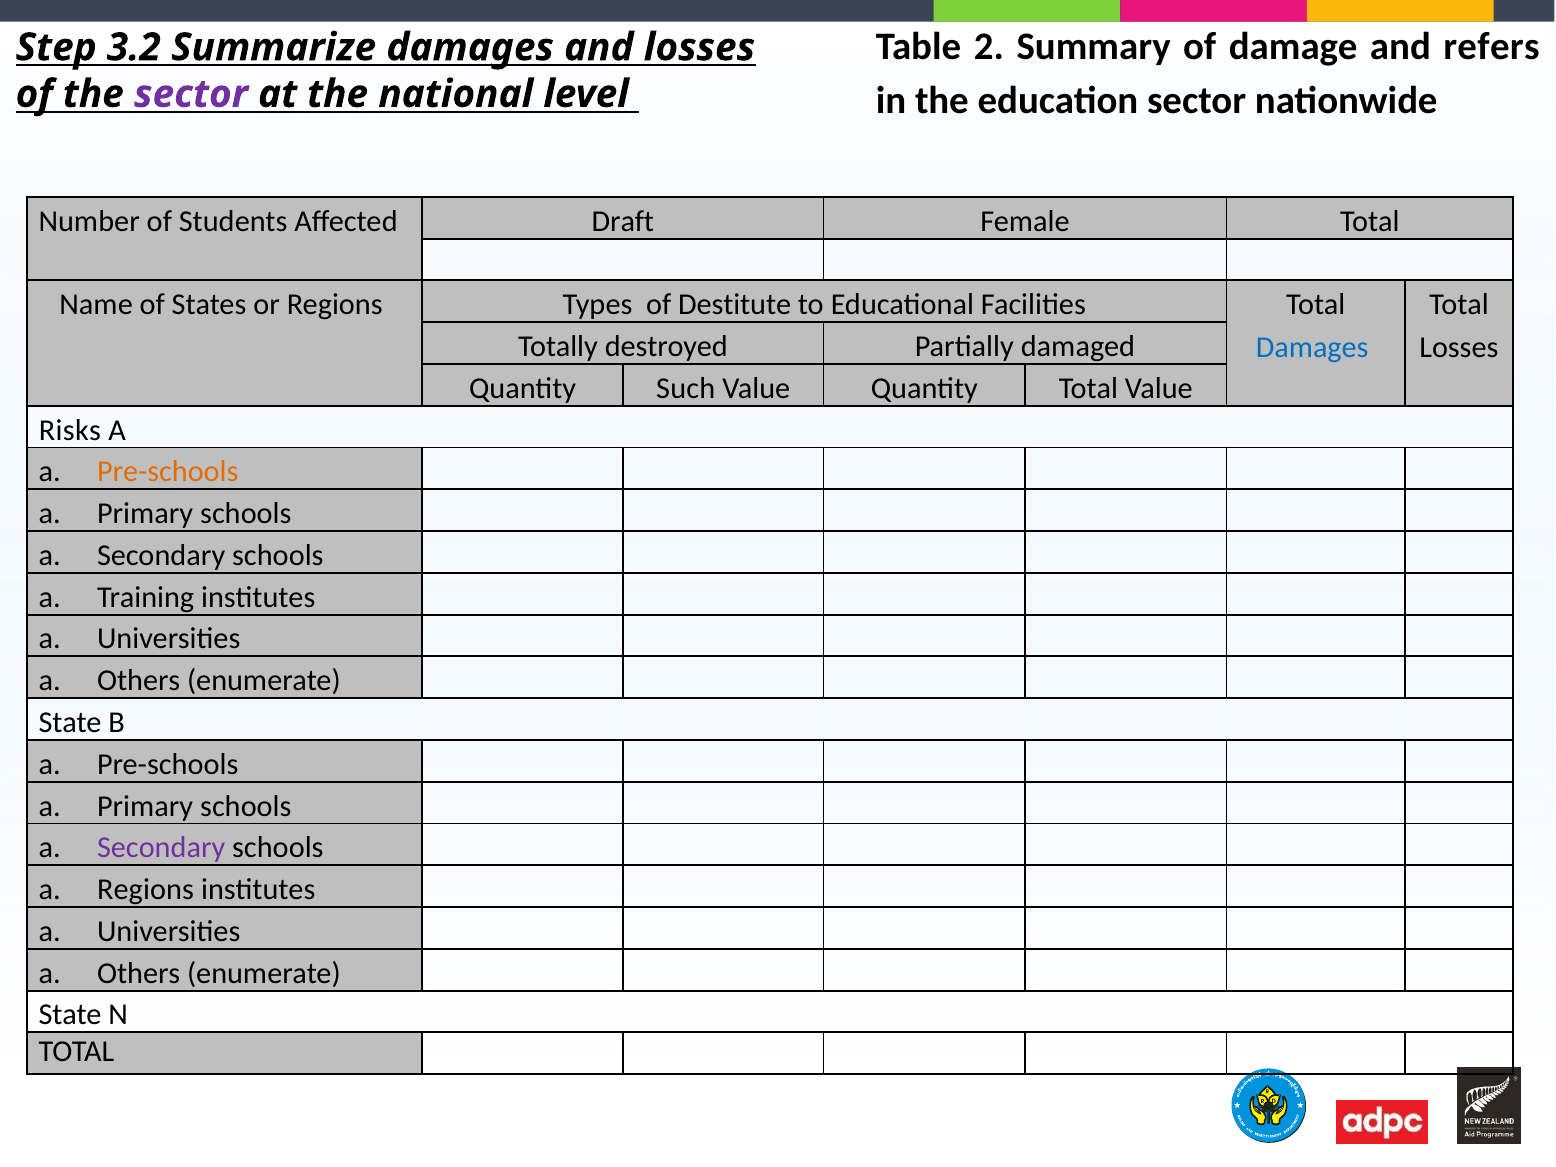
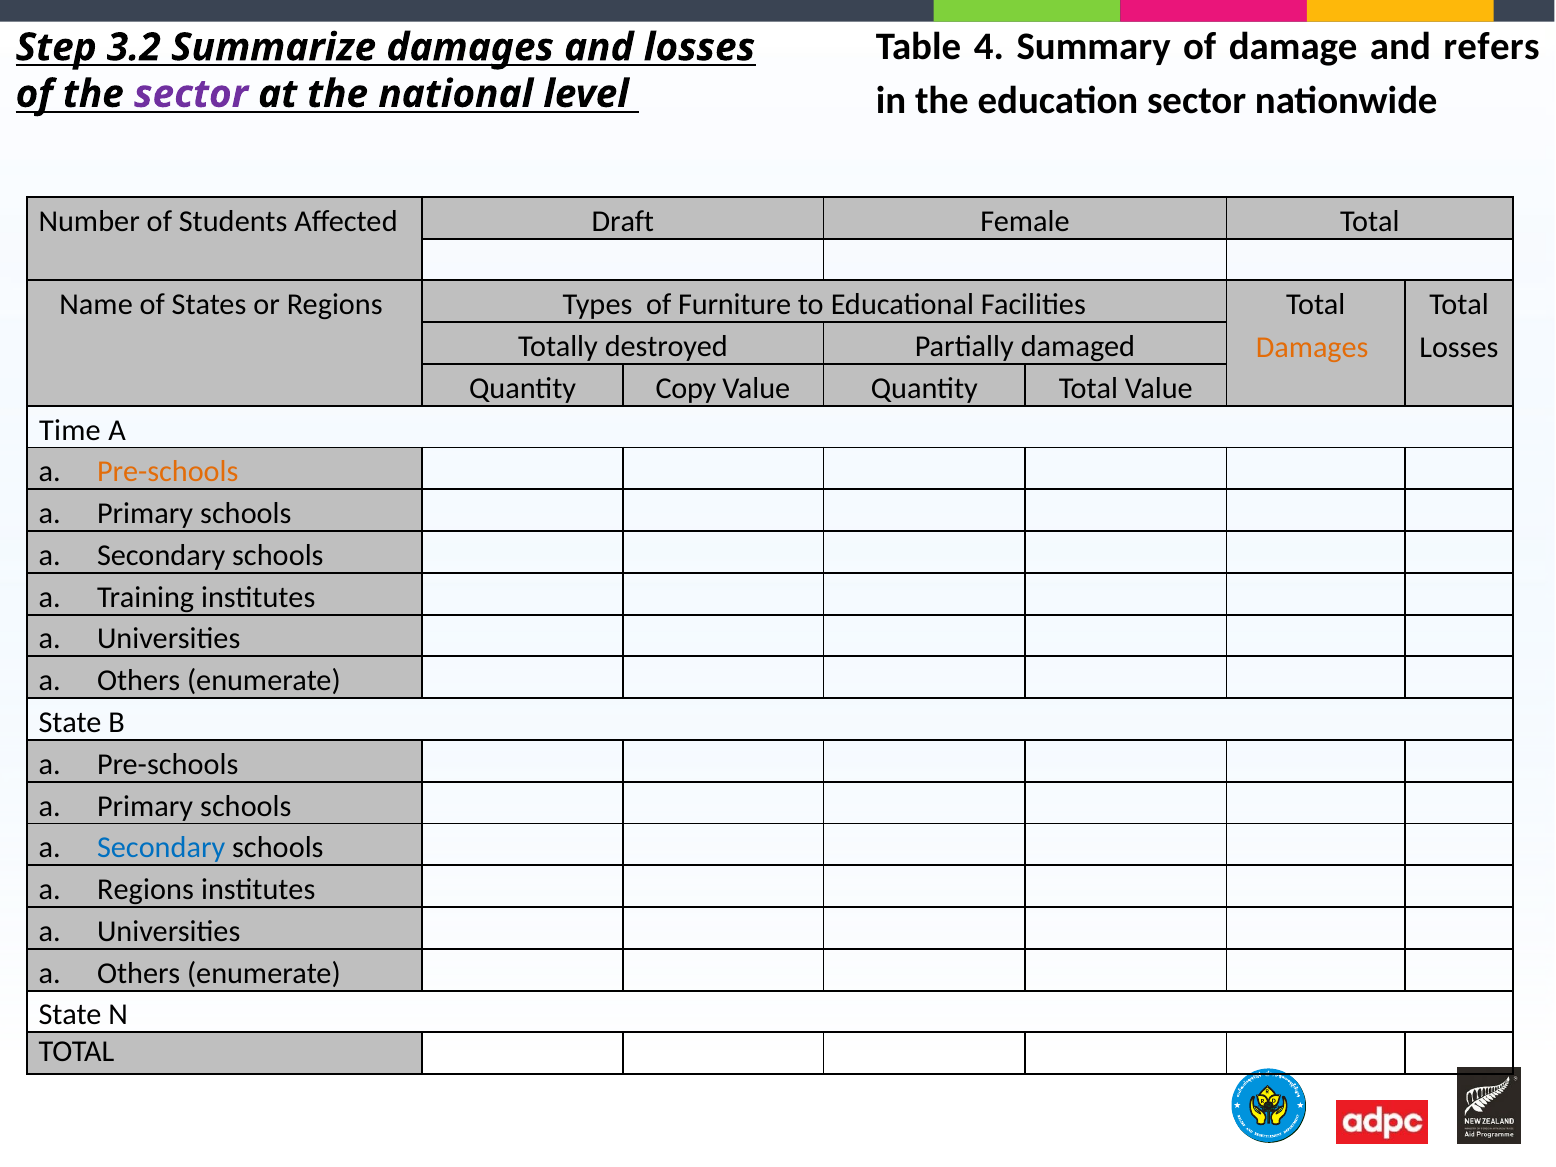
2: 2 -> 4 (989, 47)
Destitute: Destitute -> Furniture (735, 305)
Damages colour: blue -> orange (1312, 347)
Such: Such -> Copy (686, 388)
Risks: Risks -> Time (70, 430)
Secondary colour: purple -> blue (161, 848)
